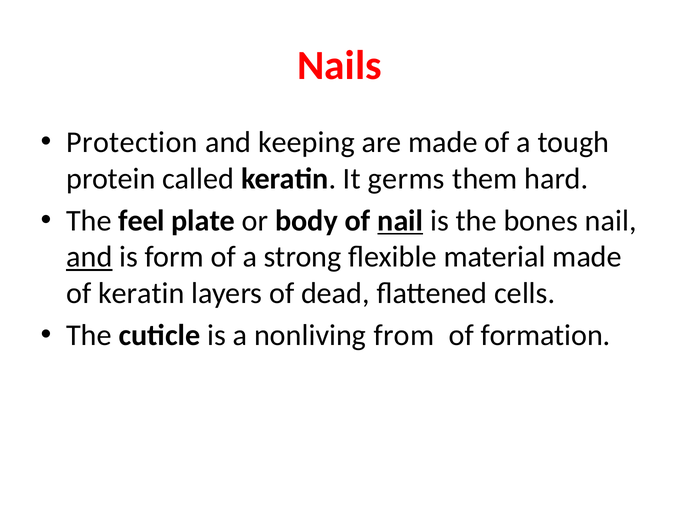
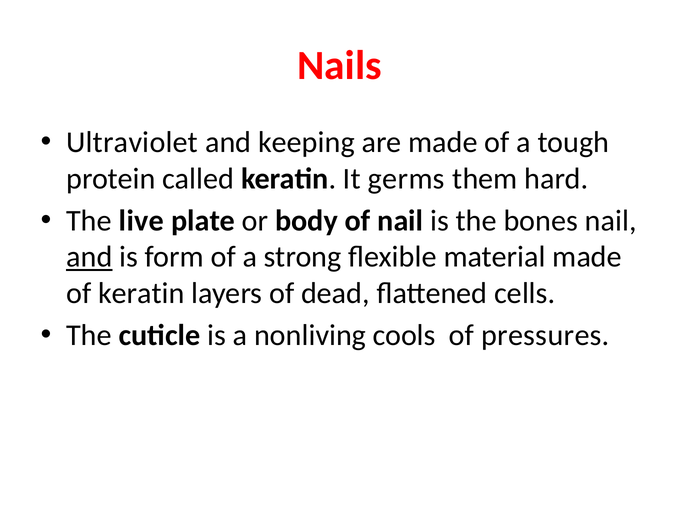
Protection: Protection -> Ultraviolet (132, 142)
feel: feel -> live (141, 221)
nail underline: present -> none (400, 221)
from: from -> cools (404, 336)
formation: formation -> pressures (545, 336)
